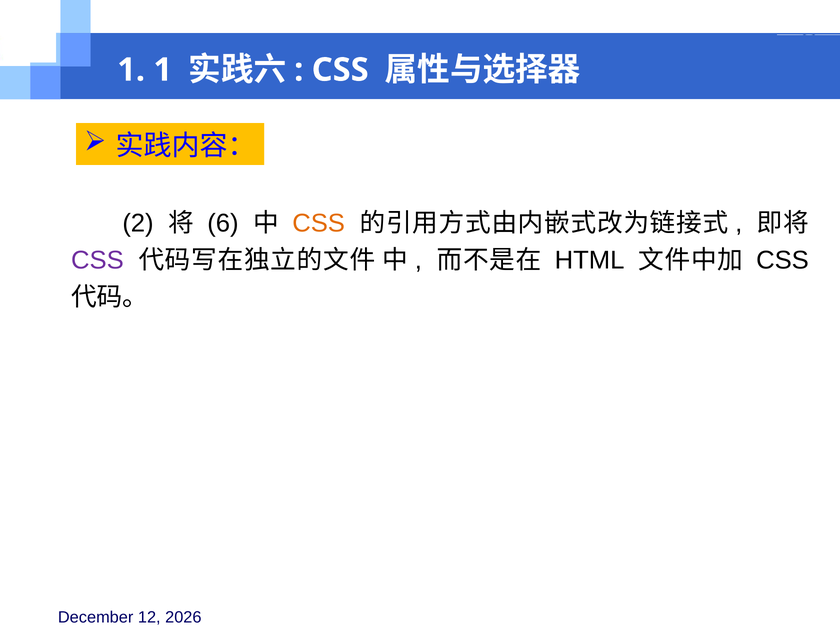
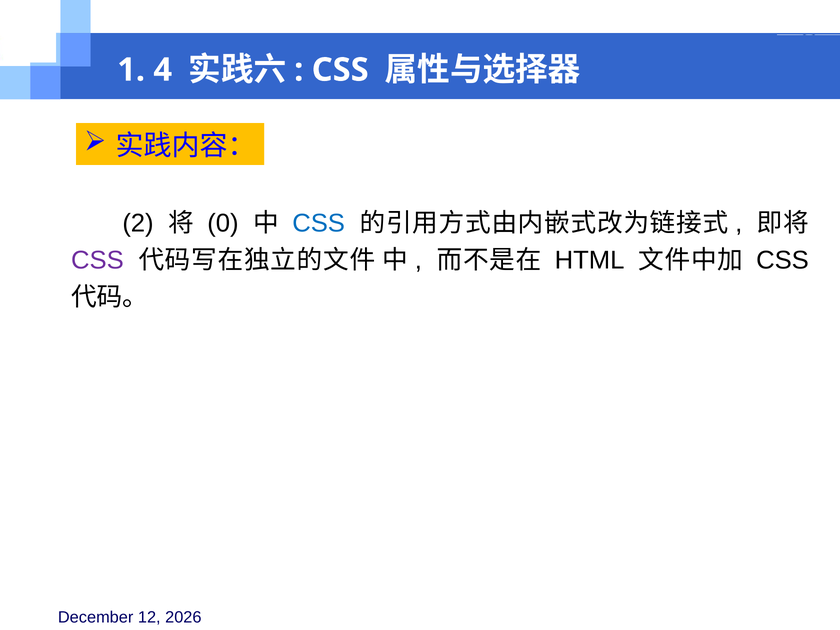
1 1: 1 -> 4 (163, 70)
6: 6 -> 0 (223, 223)
CSS colour: orange -> blue (319, 223)
